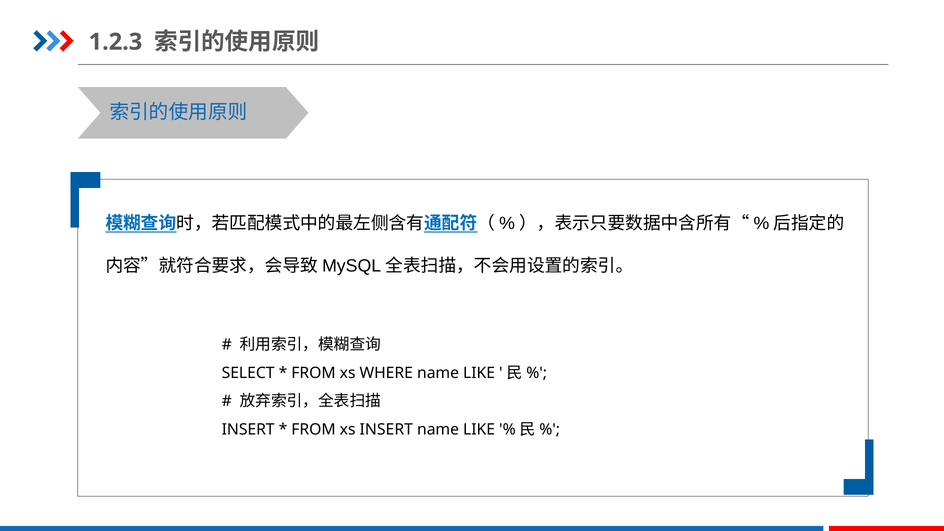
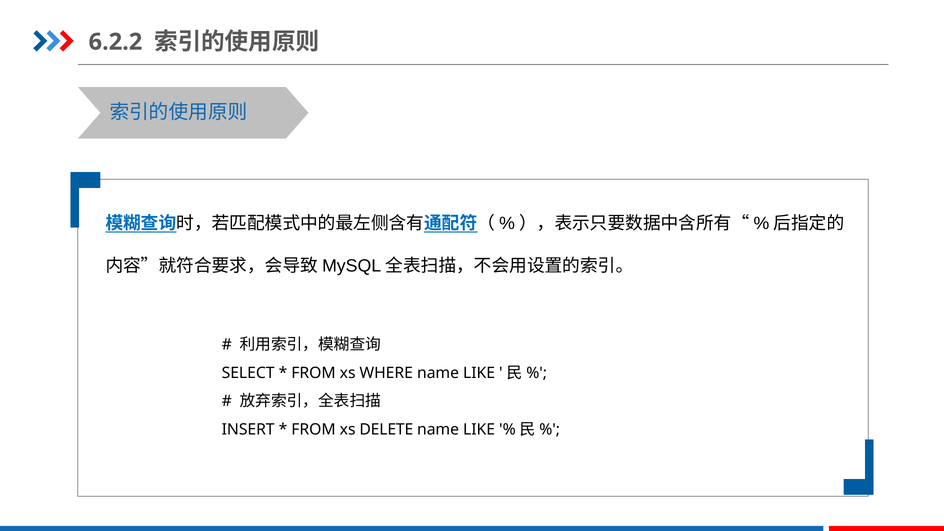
1.2.3: 1.2.3 -> 6.2.2 (115, 42)
xs INSERT: INSERT -> DELETE (386, 430)
